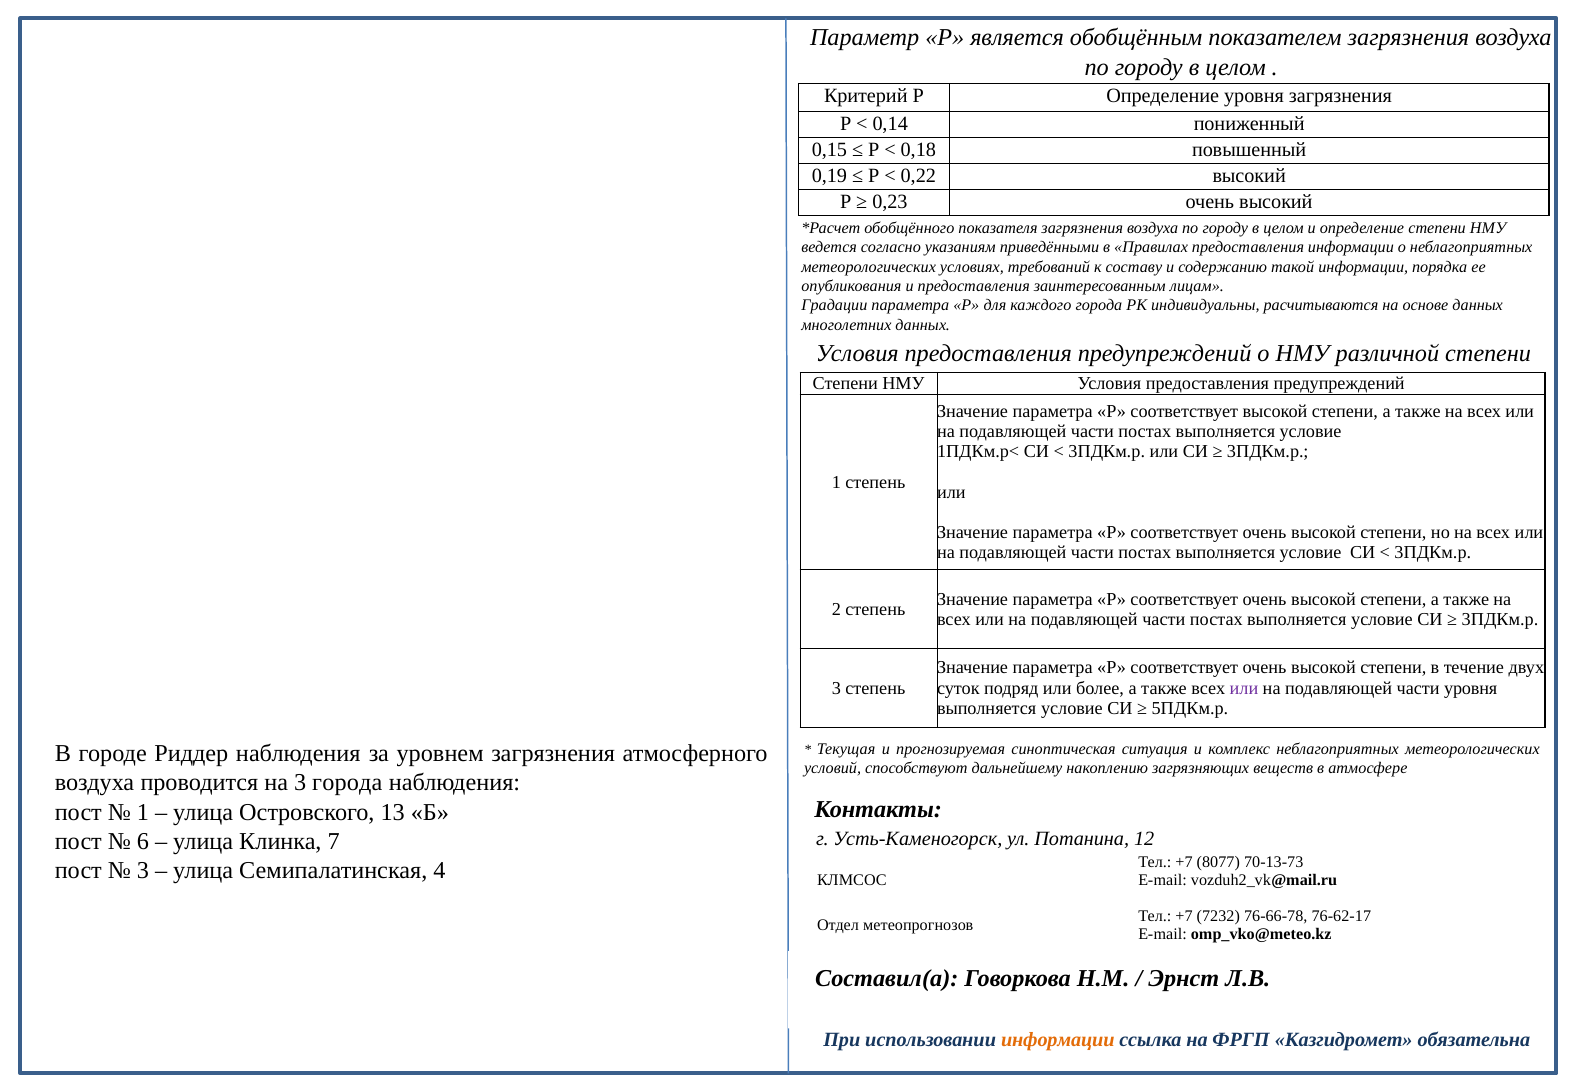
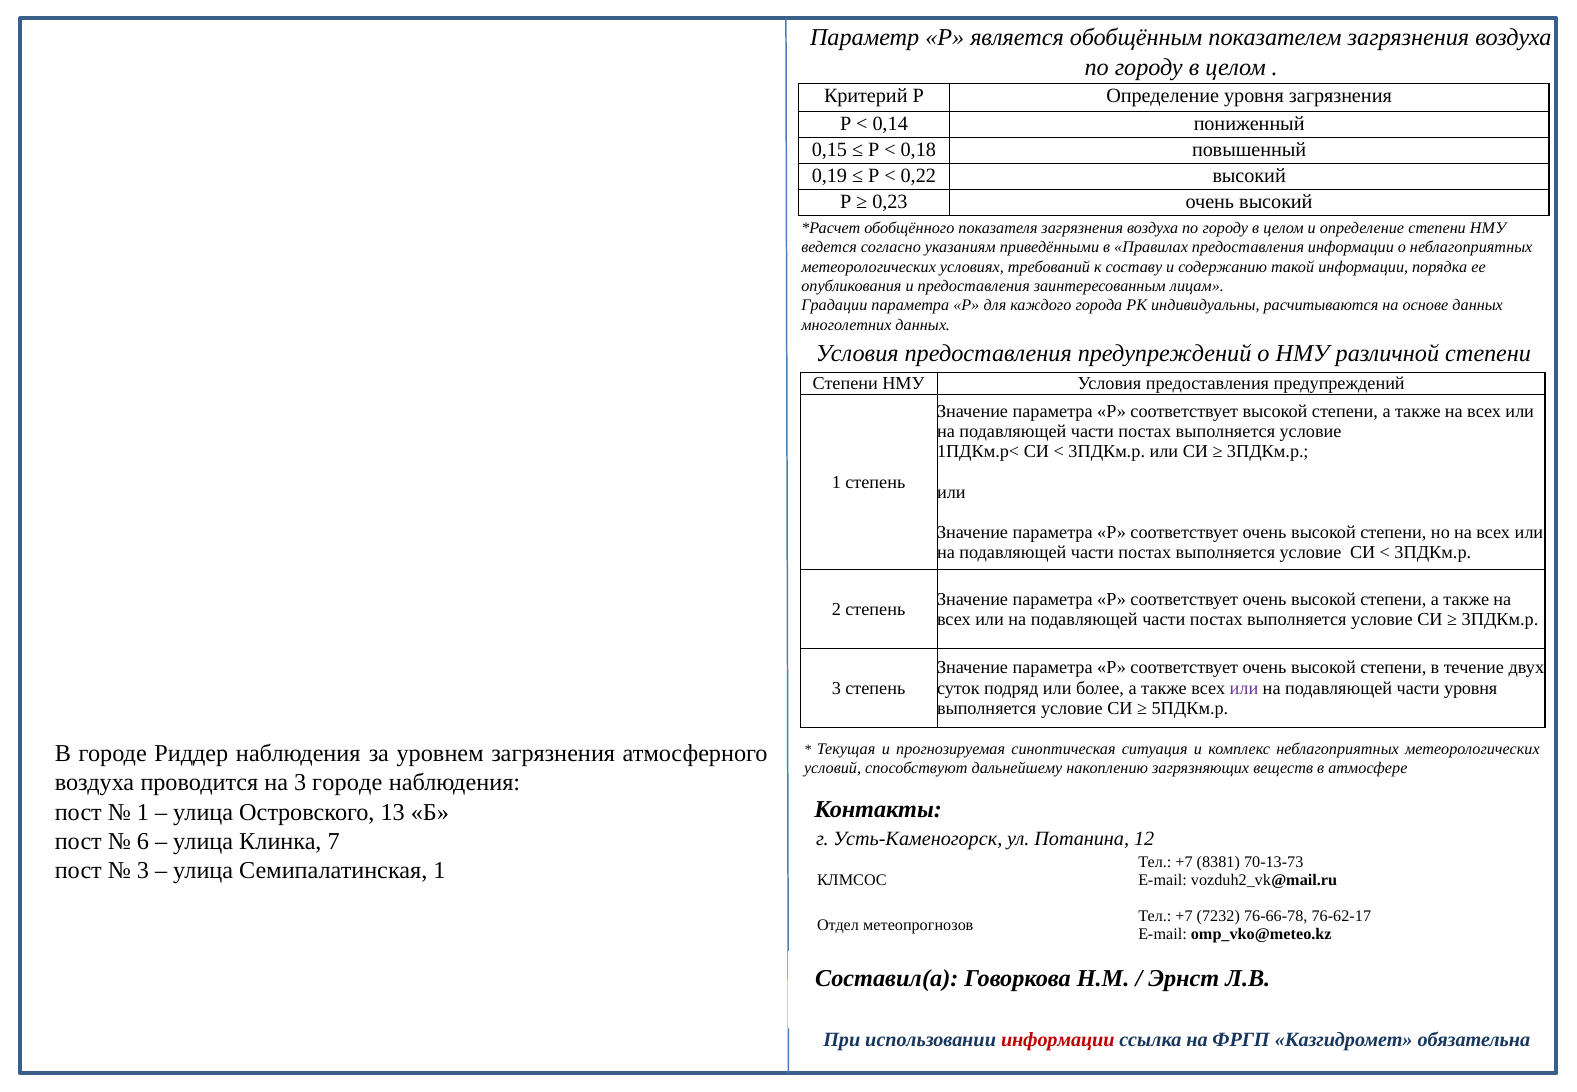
3 города: города -> городе (347, 783)
8077: 8077 -> 8381 (1218, 862)
Семипалатинская 4: 4 -> 1 (439, 870)
информации colour: orange -> red (1058, 1040)
